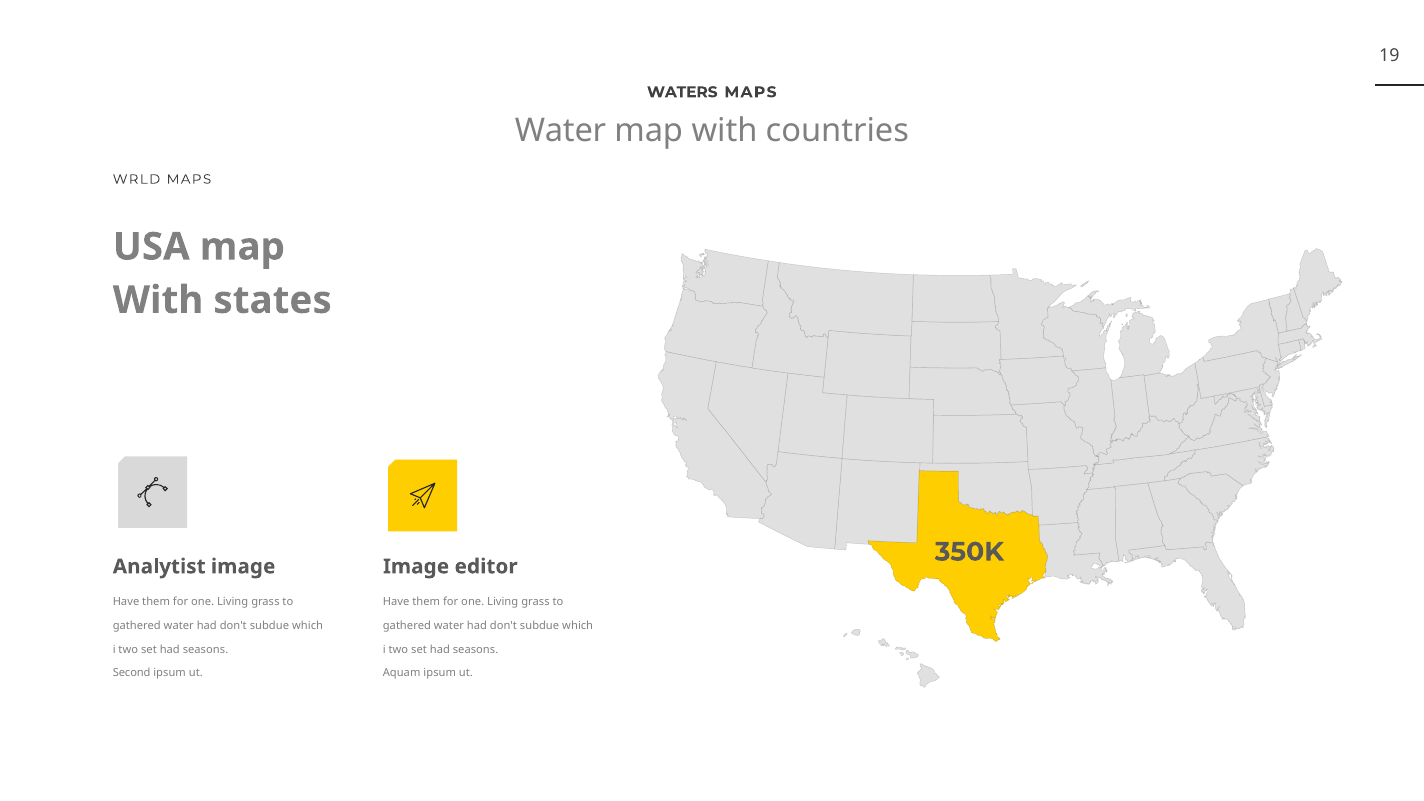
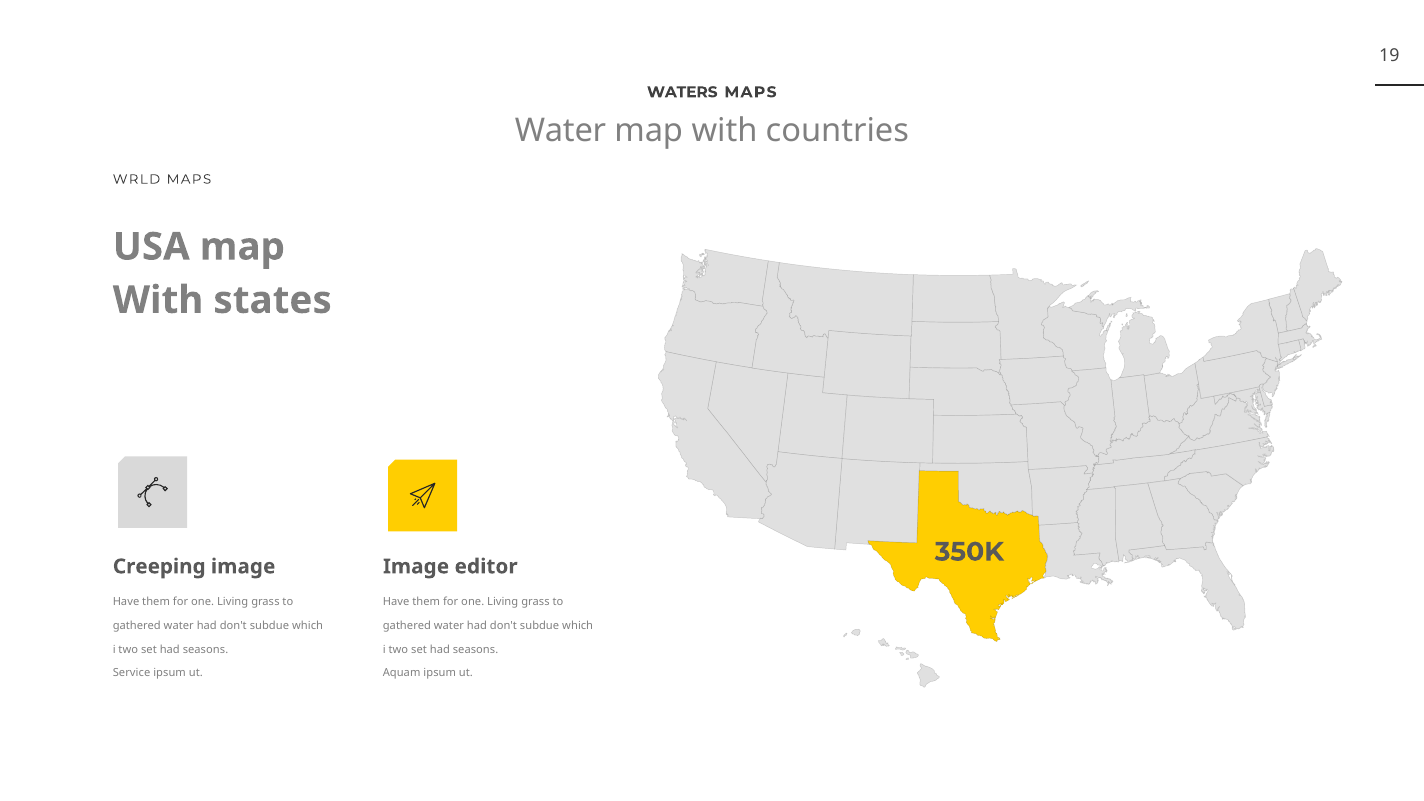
Analytist: Analytist -> Creeping (159, 567)
Second: Second -> Service (132, 673)
